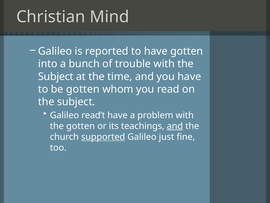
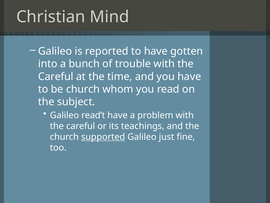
Subject: Subject -> Careful (56, 76)
be gotten: gotten -> church (83, 89)
gotten: gotten -> careful (81, 126)
and underline: present -> none (175, 126)
